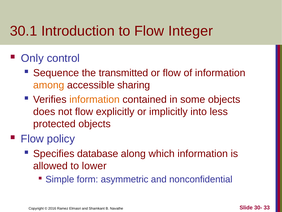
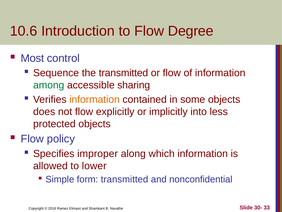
30.1: 30.1 -> 10.6 (24, 31)
Integer: Integer -> Degree (191, 31)
Only: Only -> Most (32, 58)
among colour: orange -> green (49, 85)
database: database -> improper (98, 153)
form asymmetric: asymmetric -> transmitted (125, 179)
